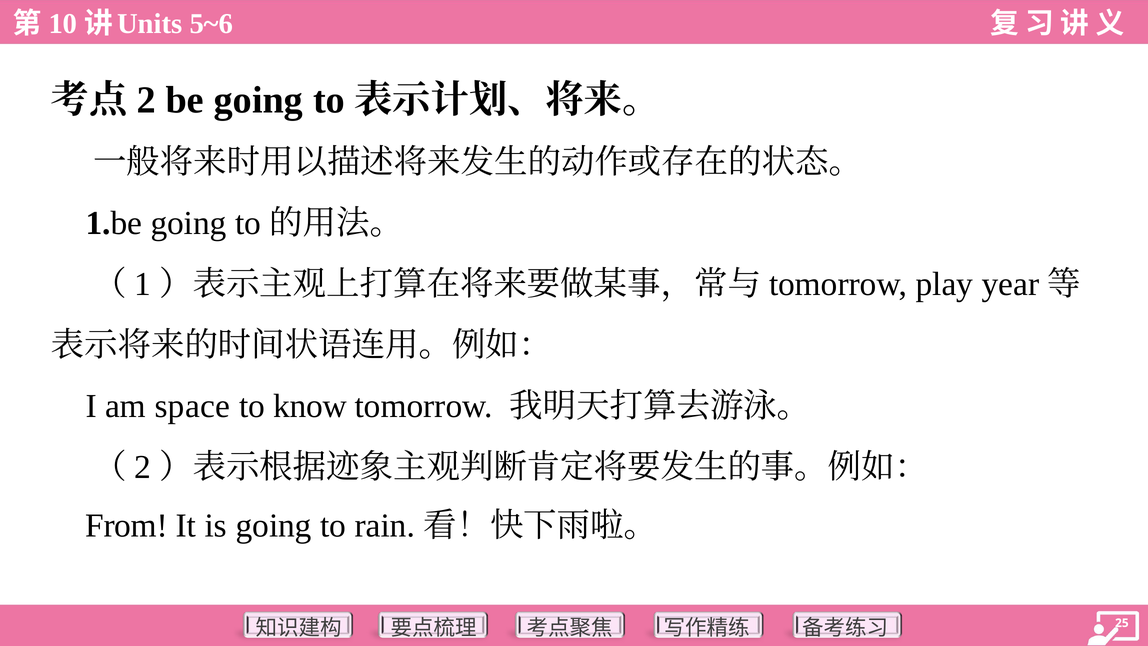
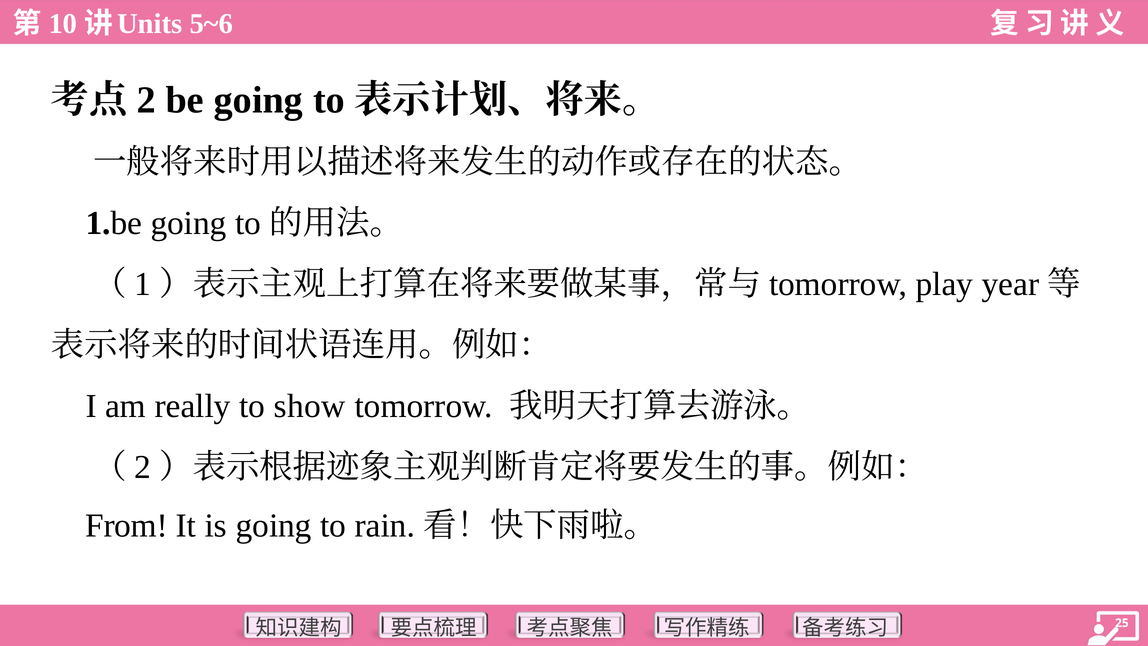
space: space -> really (193, 406)
know: know -> show (310, 406)
